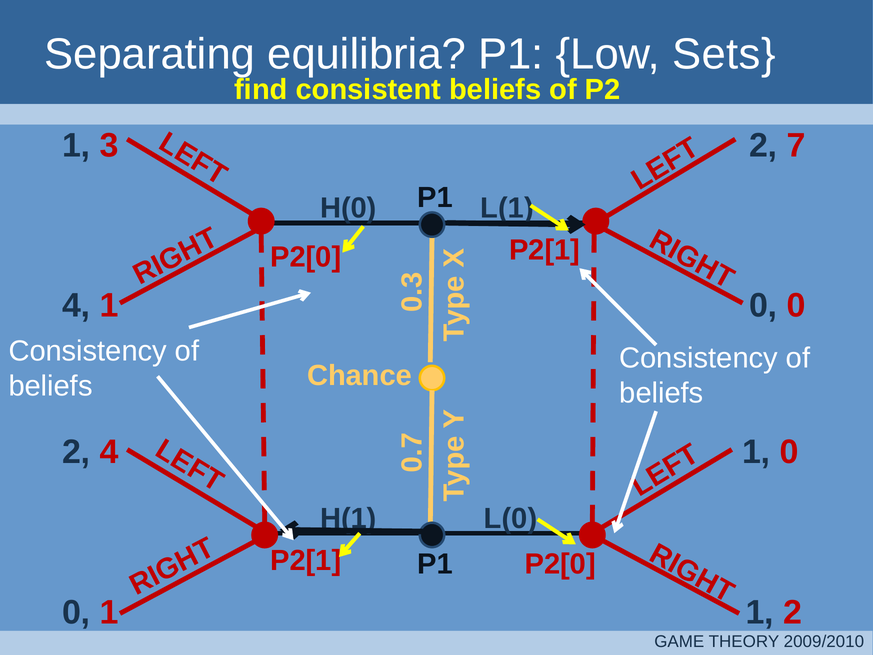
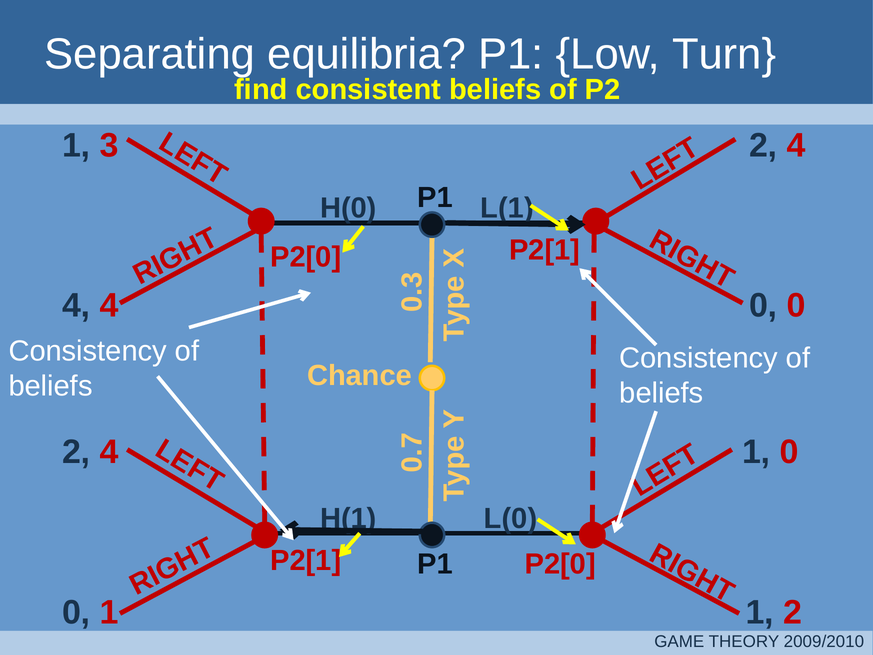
Sets: Sets -> Turn (724, 55)
7: 7 -> 4 (796, 145)
4 1: 1 -> 4 (109, 306)
